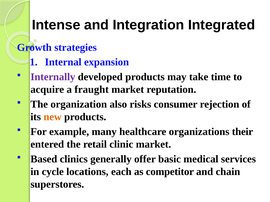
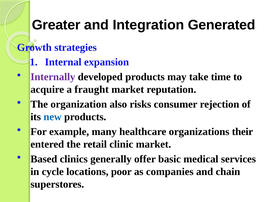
Intense: Intense -> Greater (56, 25)
Integrated: Integrated -> Generated (222, 25)
new colour: orange -> blue (53, 117)
each: each -> poor (121, 172)
competitor: competitor -> companies (170, 172)
